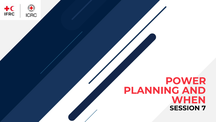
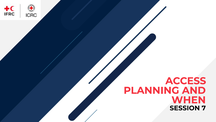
POWER: POWER -> ACCESS (186, 81)
